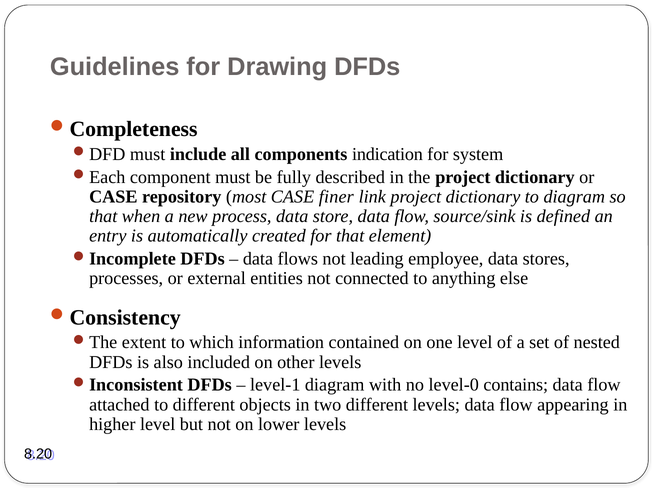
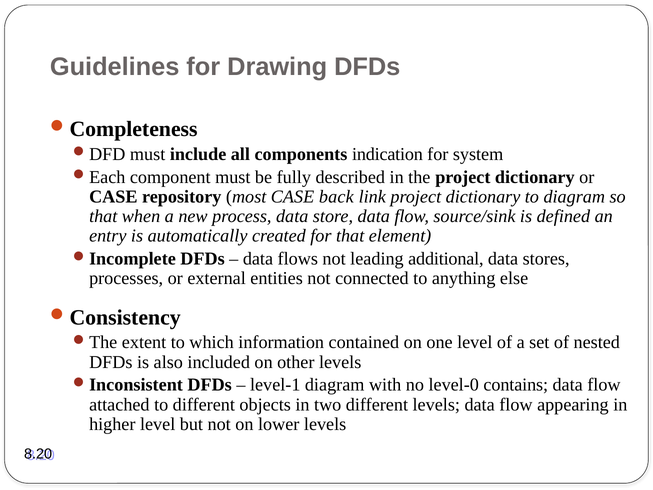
finer: finer -> back (336, 197)
employee: employee -> additional (446, 259)
